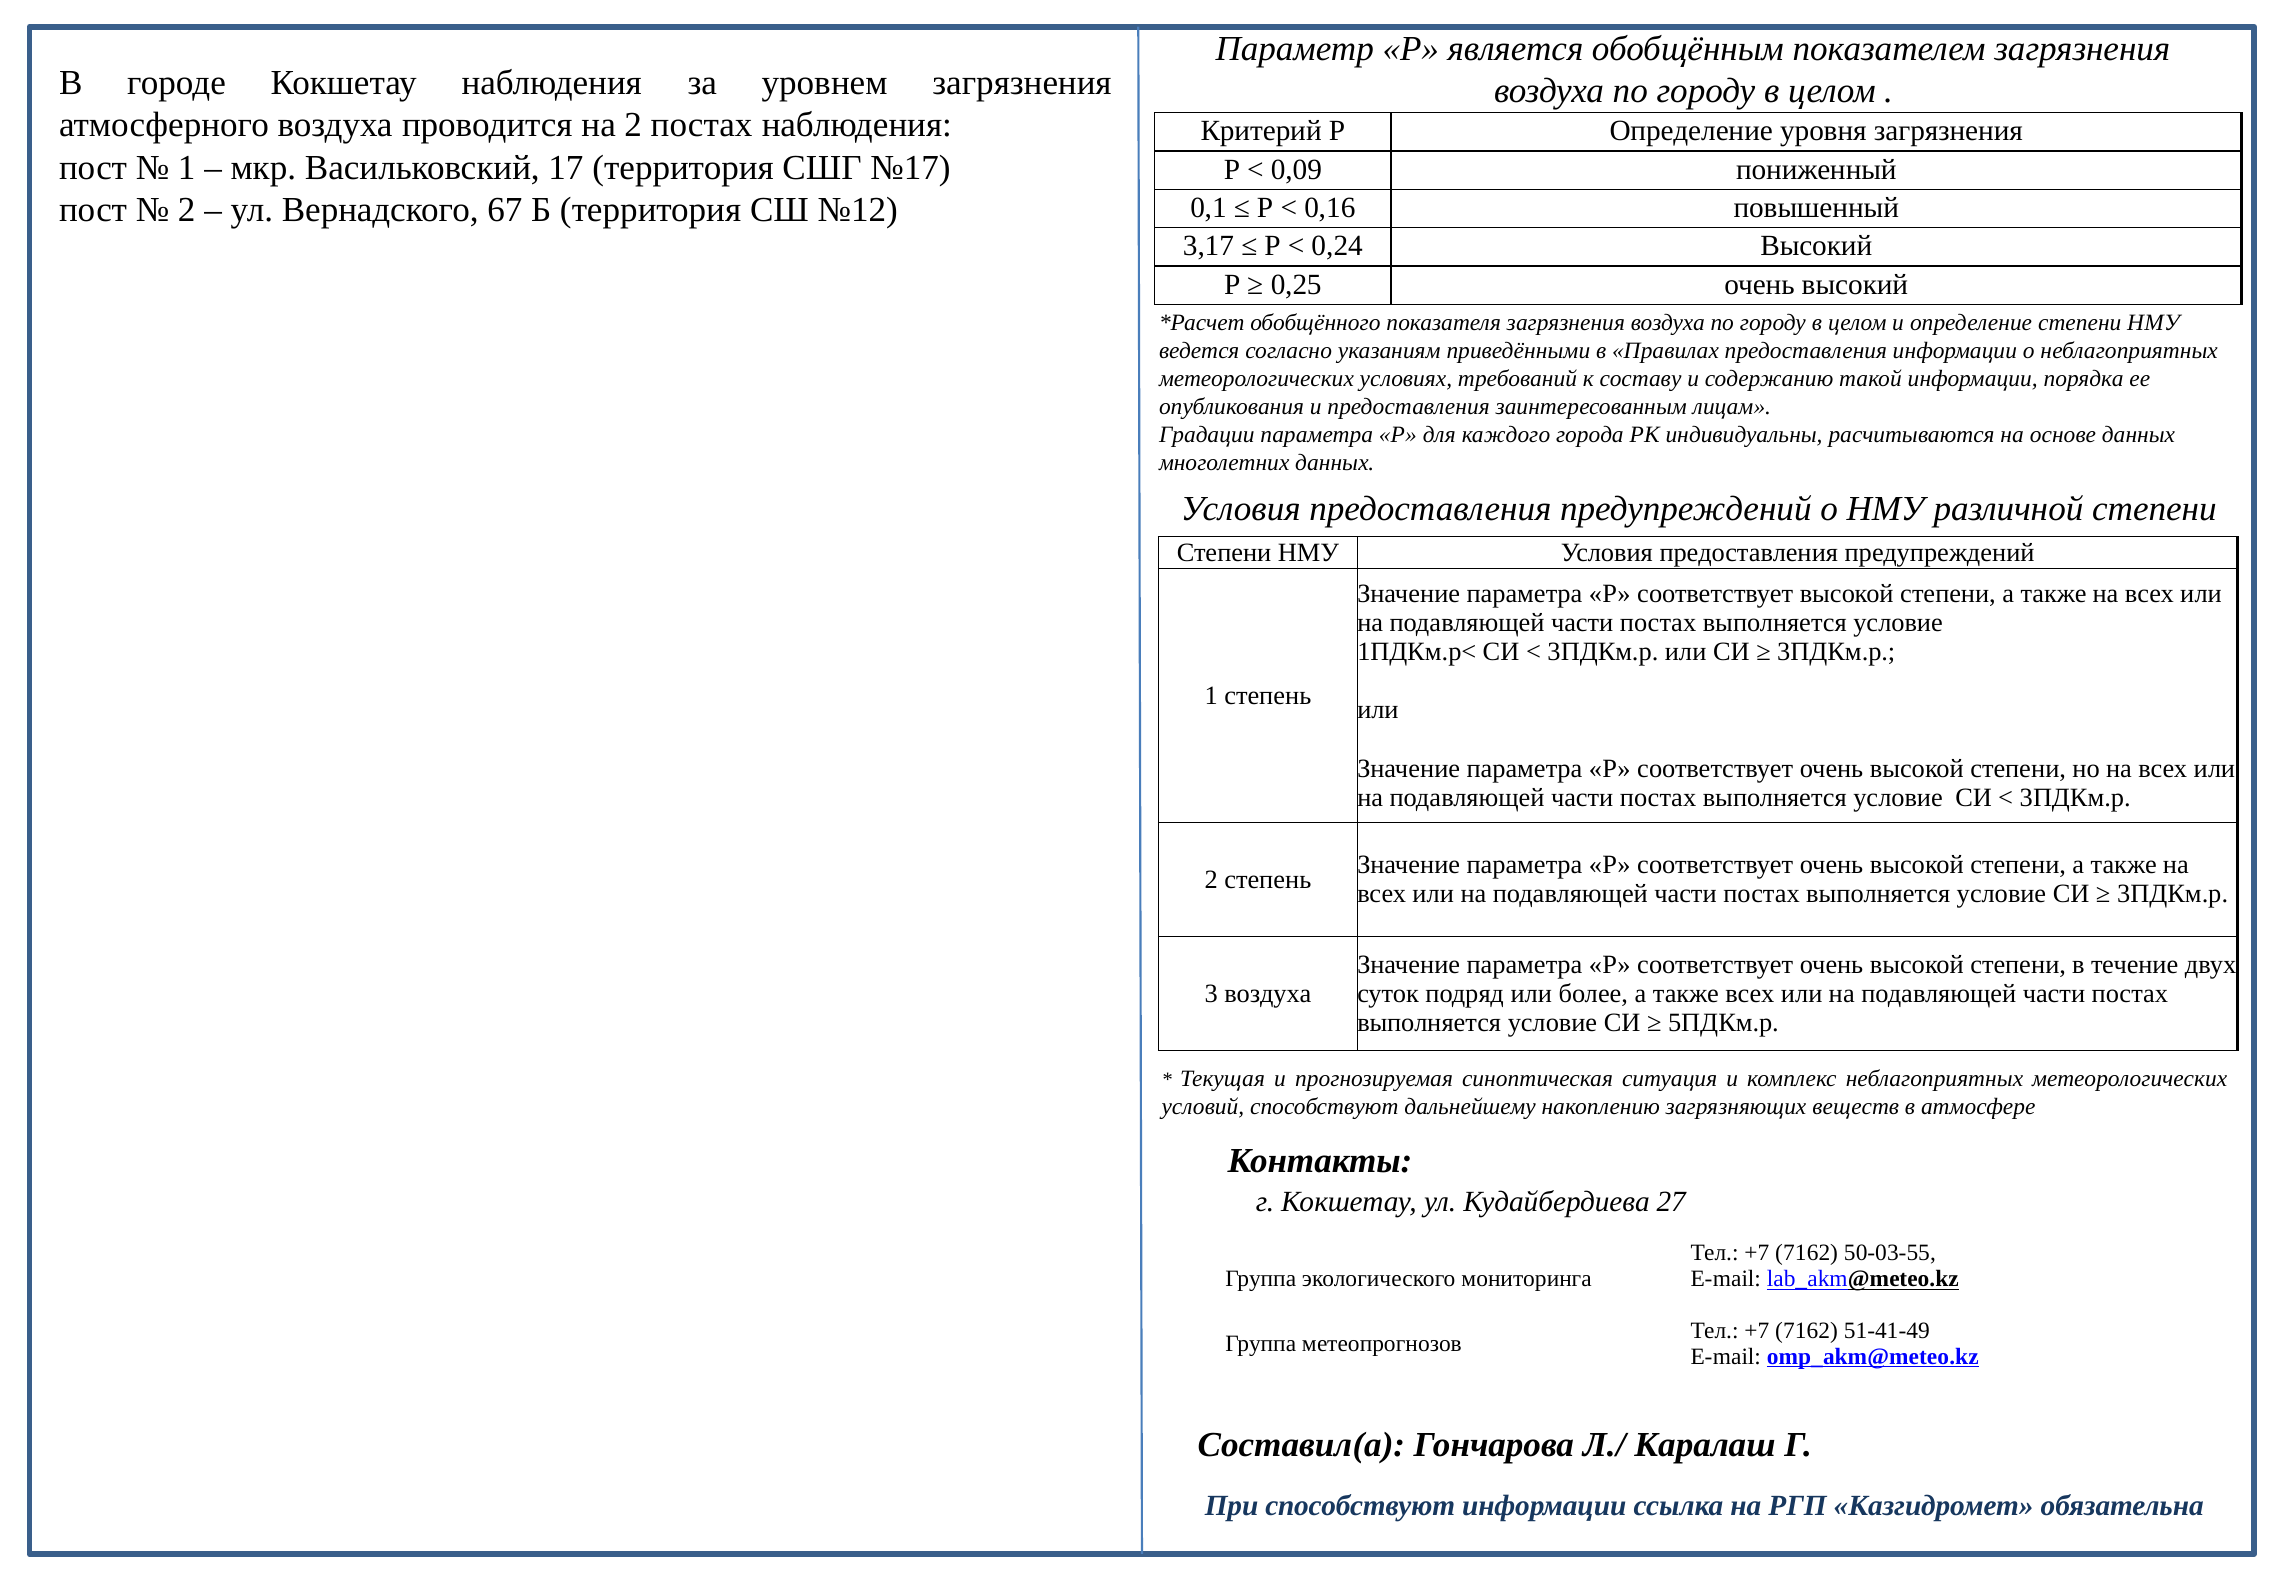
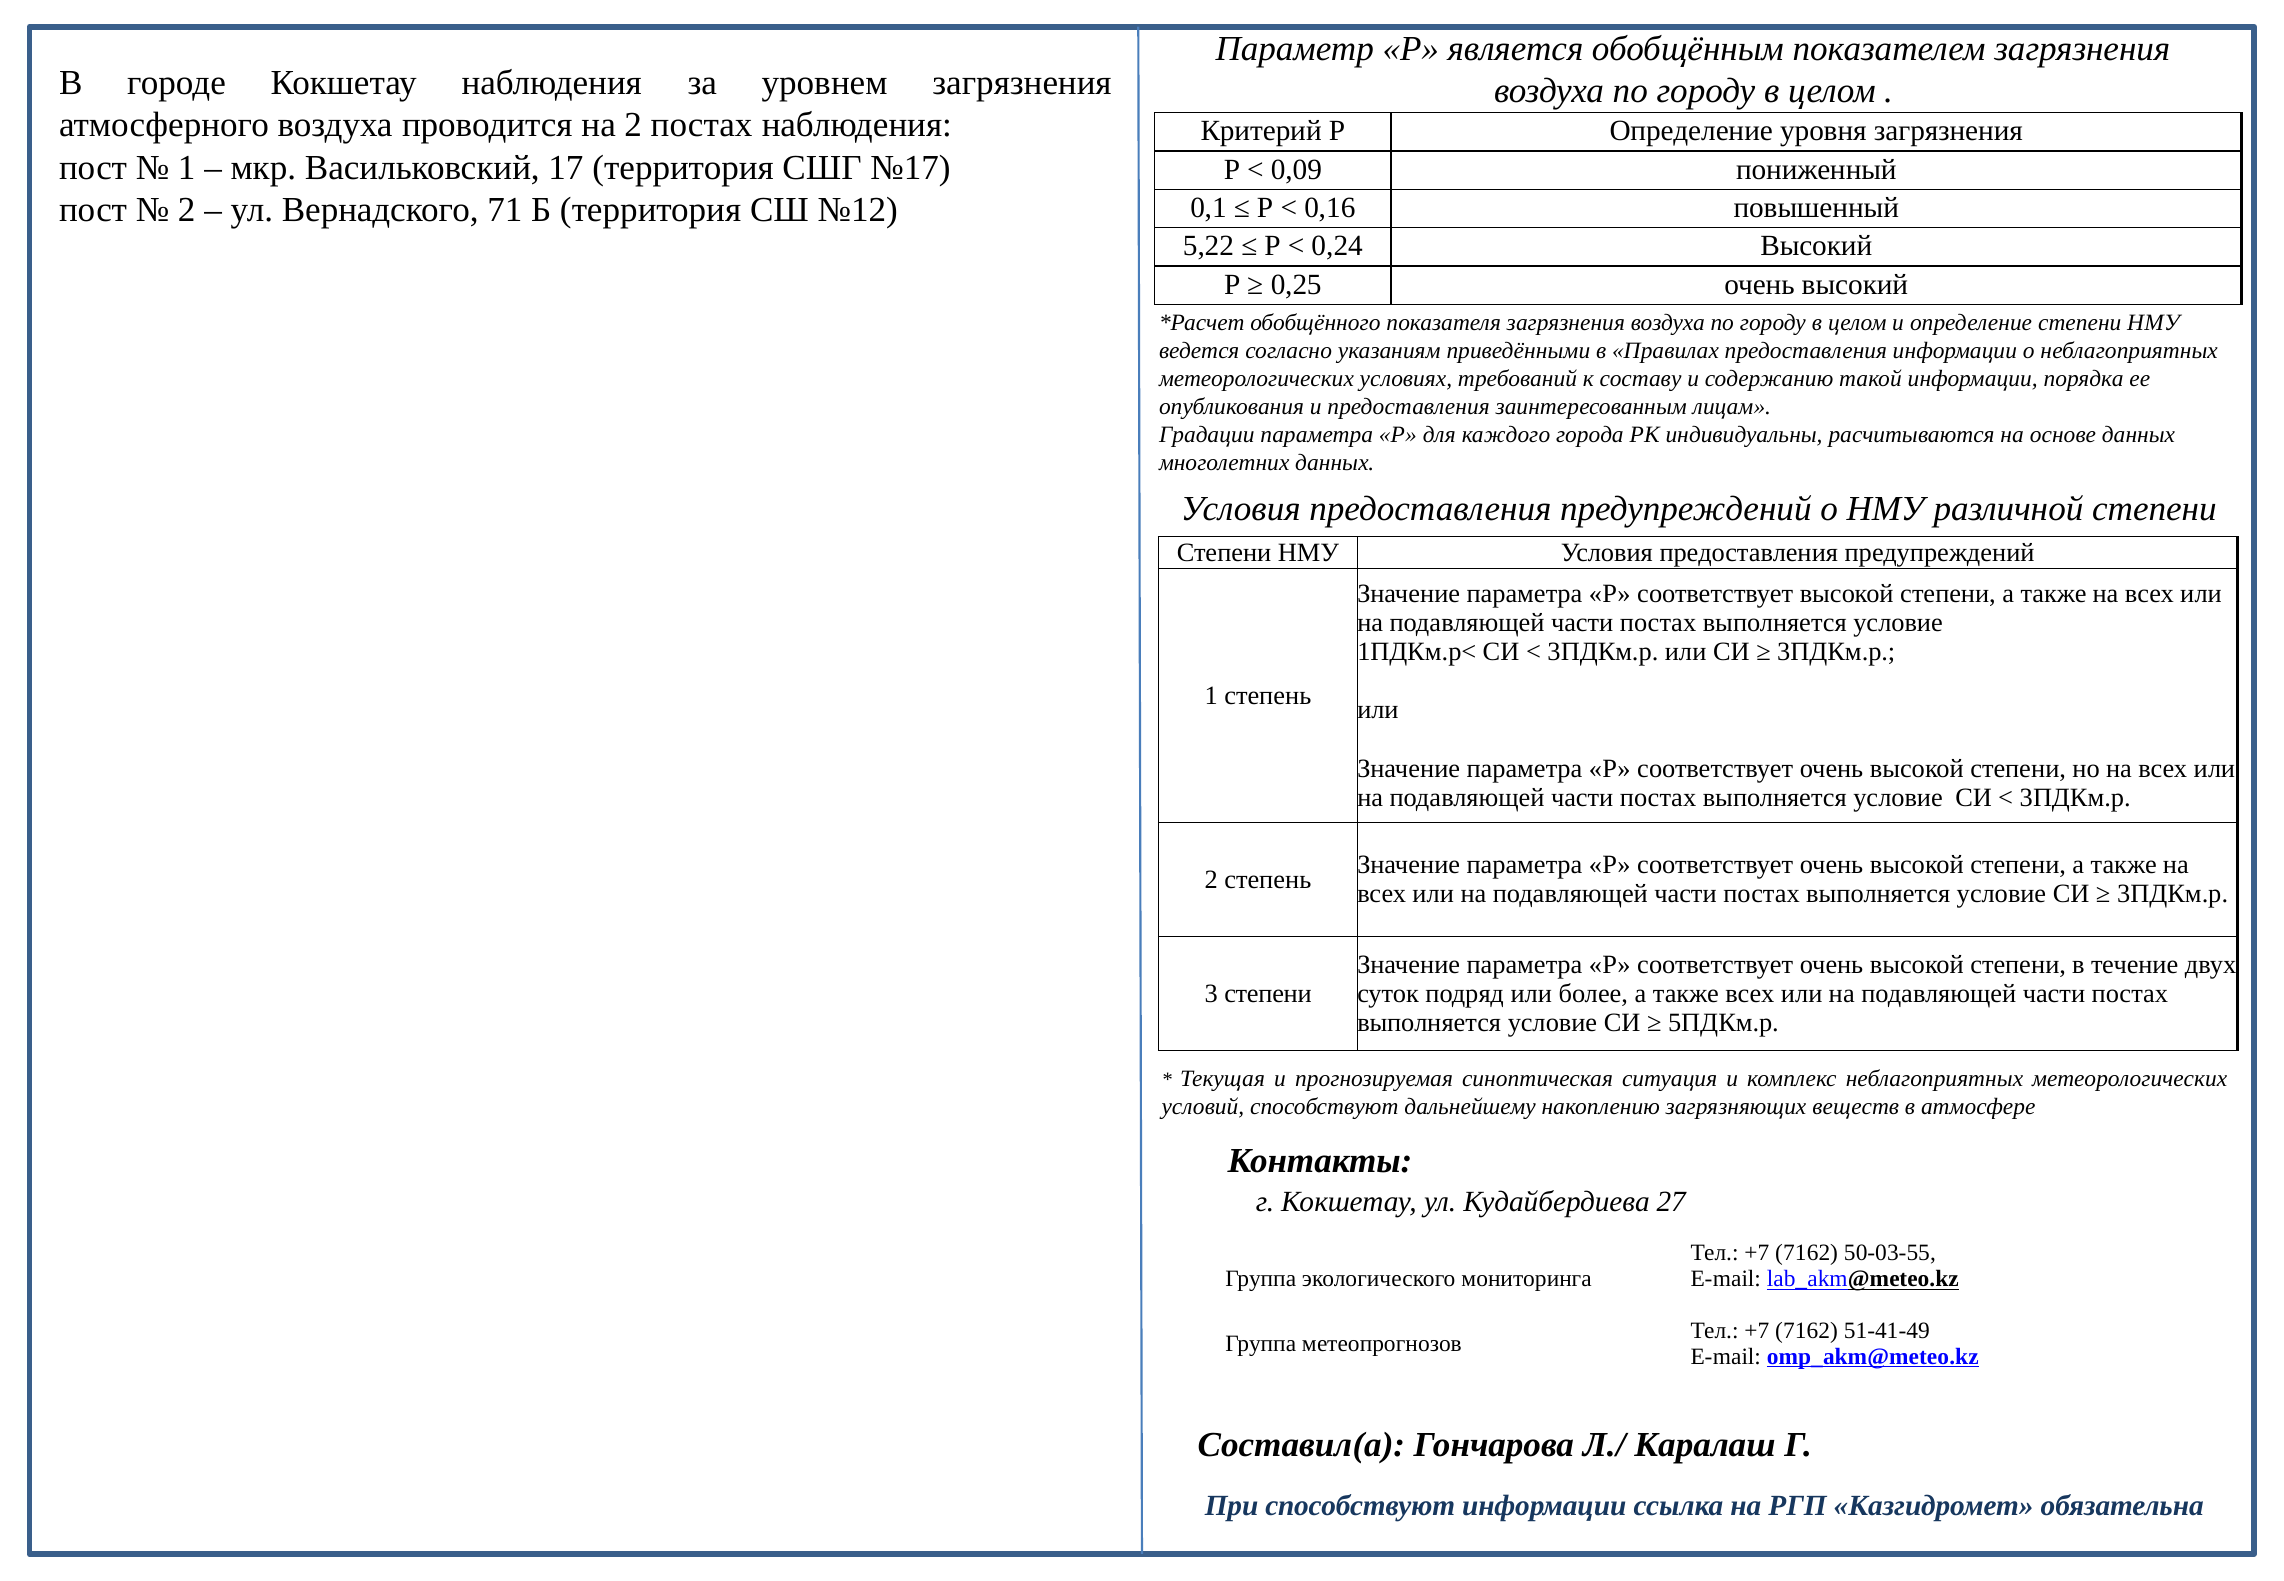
67: 67 -> 71 (505, 210)
3,17: 3,17 -> 5,22 (1208, 246)
3 воздуха: воздуха -> степени (1268, 994)
